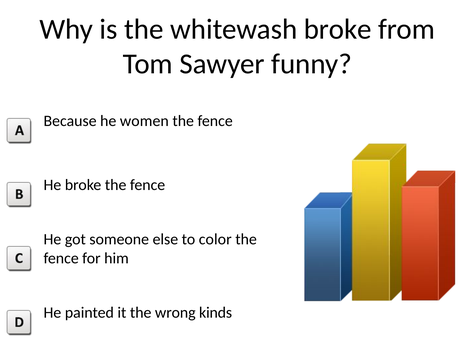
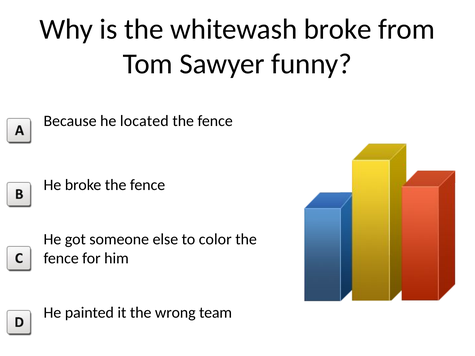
women: women -> located (144, 121)
kinds: kinds -> team (216, 313)
